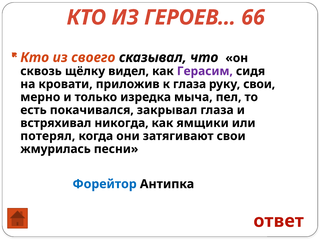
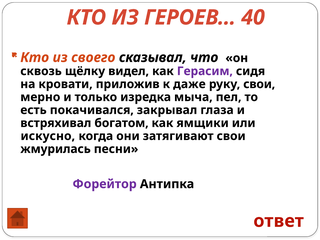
66: 66 -> 40 (253, 17)
к глаза: глаза -> даже (189, 84)
никогда: никогда -> богатом (122, 123)
потерял: потерял -> искусно (48, 136)
Форейтор colour: blue -> purple (105, 184)
